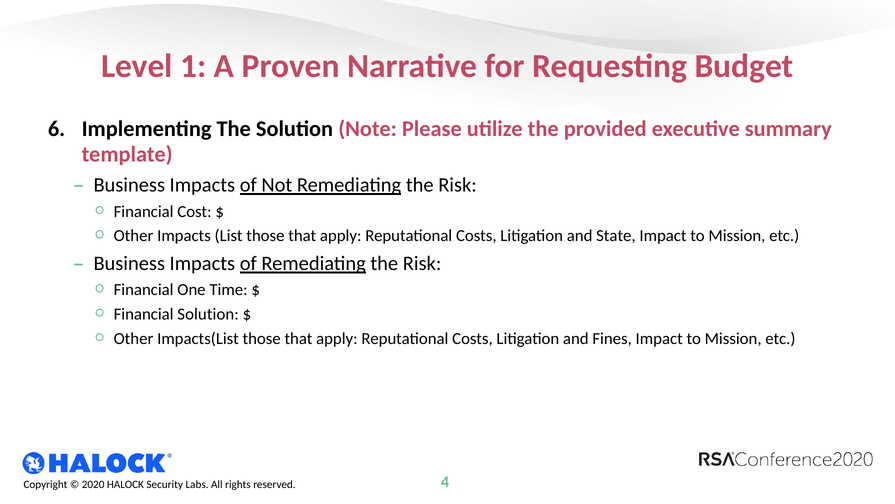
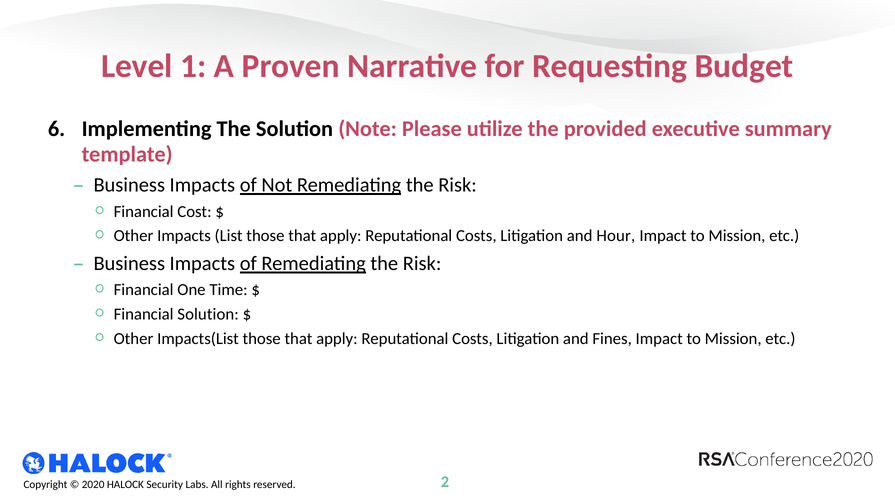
State: State -> Hour (616, 236)
4: 4 -> 2 (445, 481)
